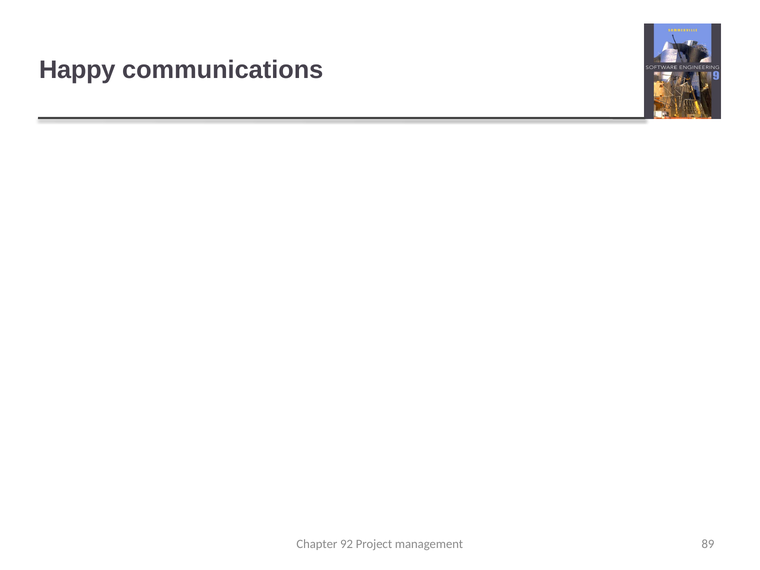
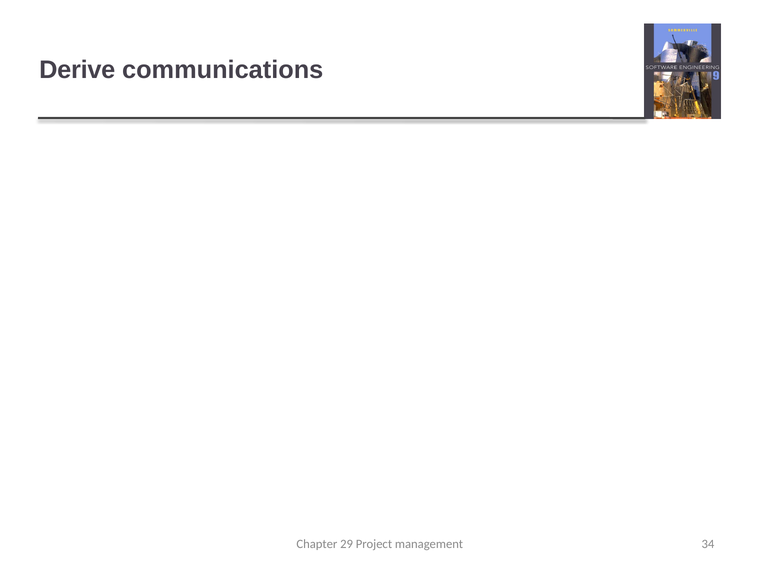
Happy: Happy -> Derive (77, 70)
92: 92 -> 29 (347, 544)
89: 89 -> 34 (708, 544)
